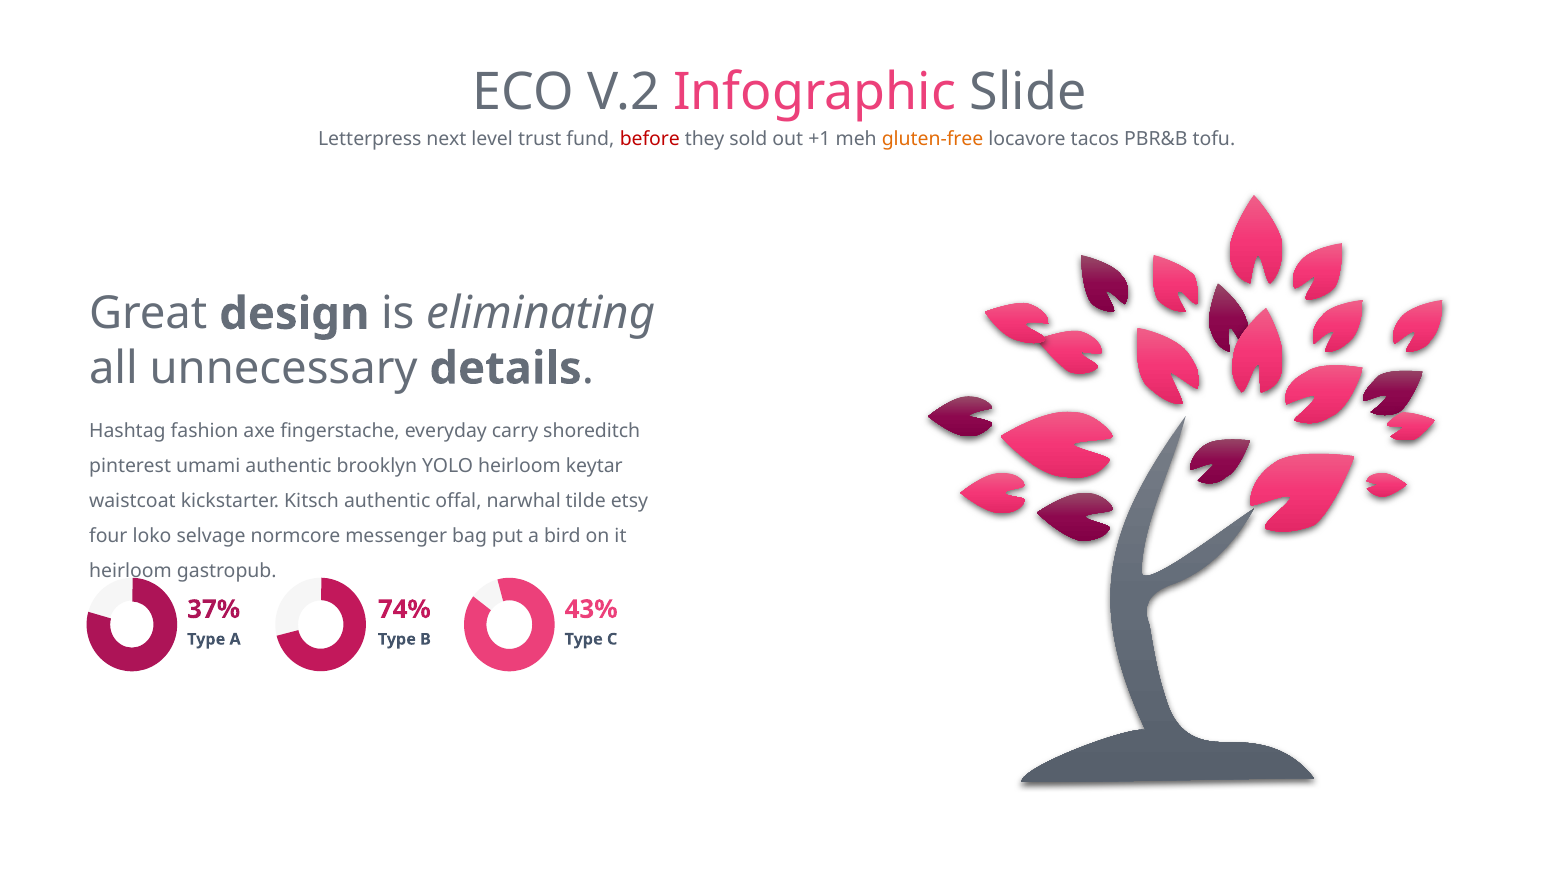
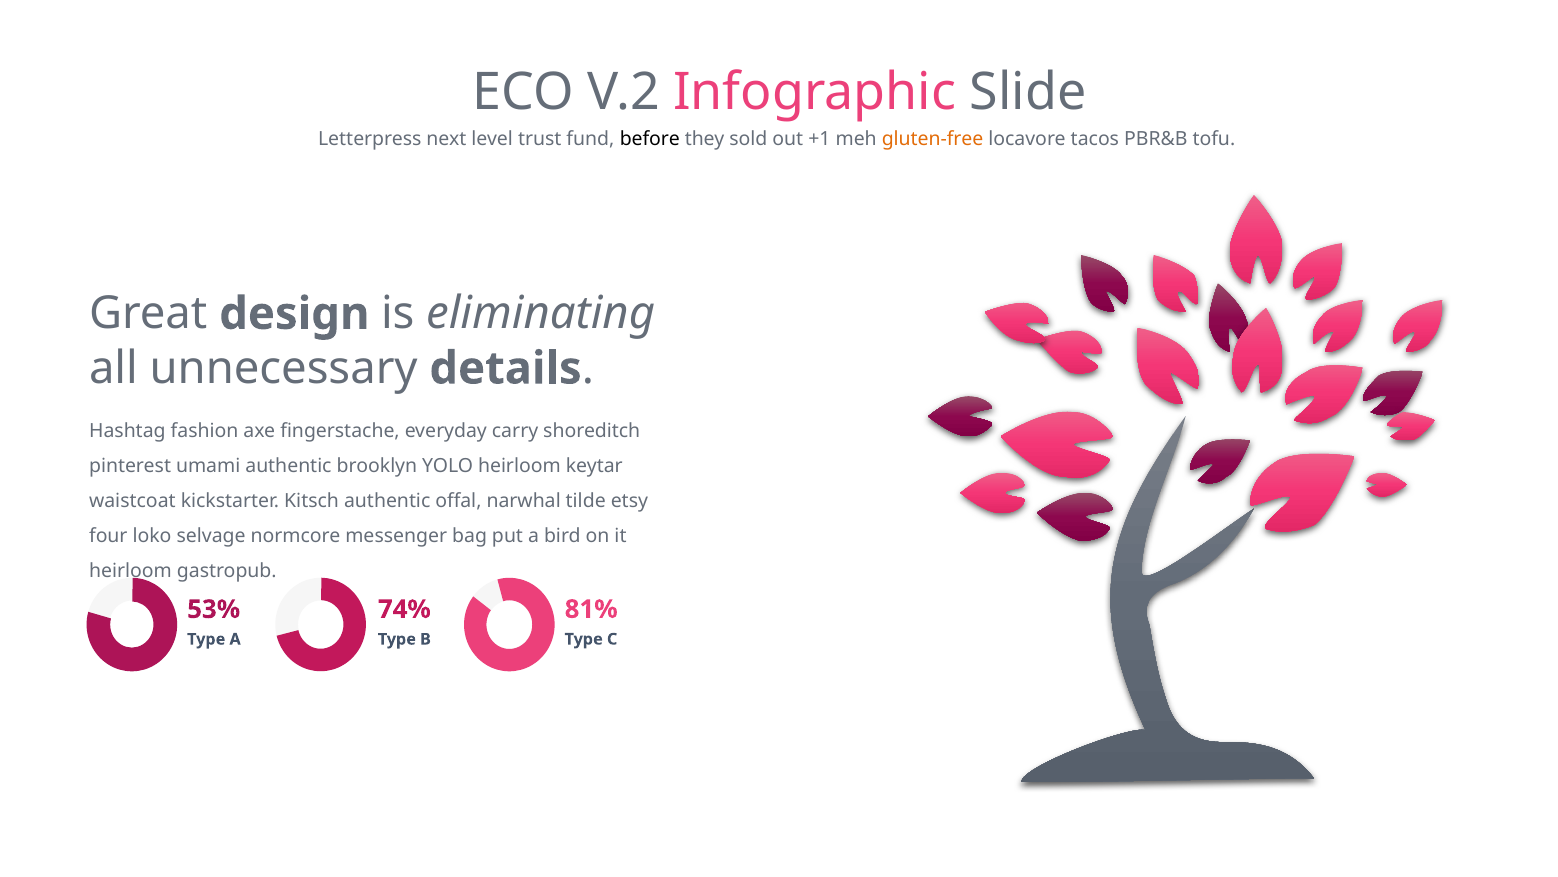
before colour: red -> black (650, 139)
43%: 43% -> 81% (591, 609)
37%: 37% -> 53% (214, 609)
